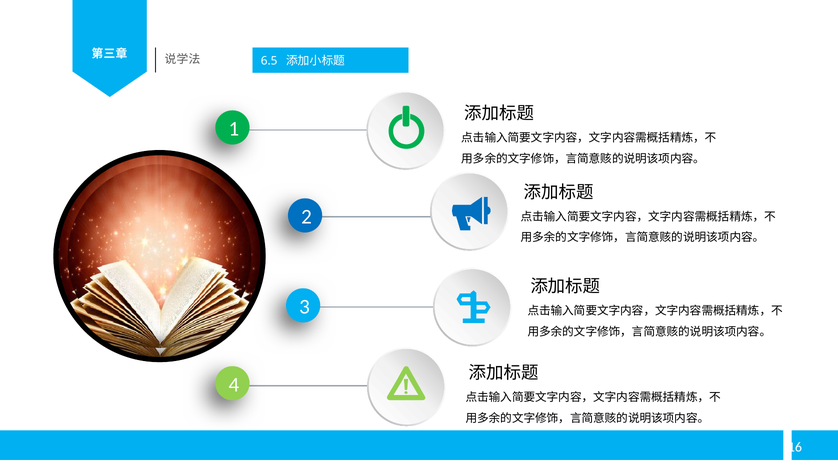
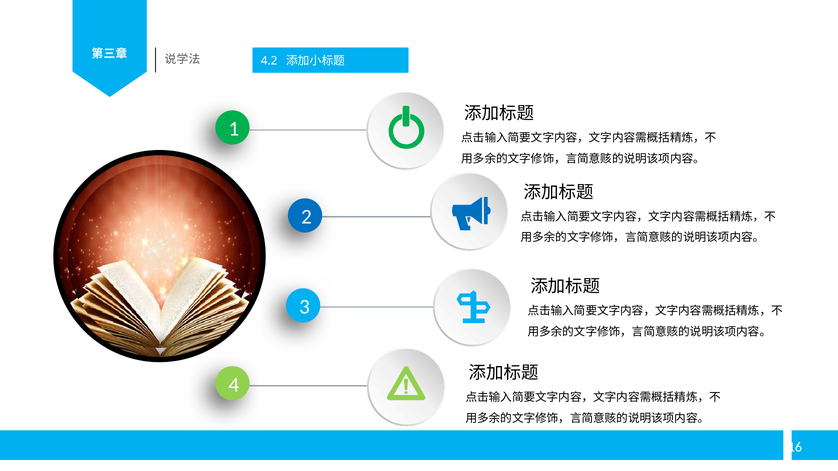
6.5: 6.5 -> 4.2 (269, 61)
